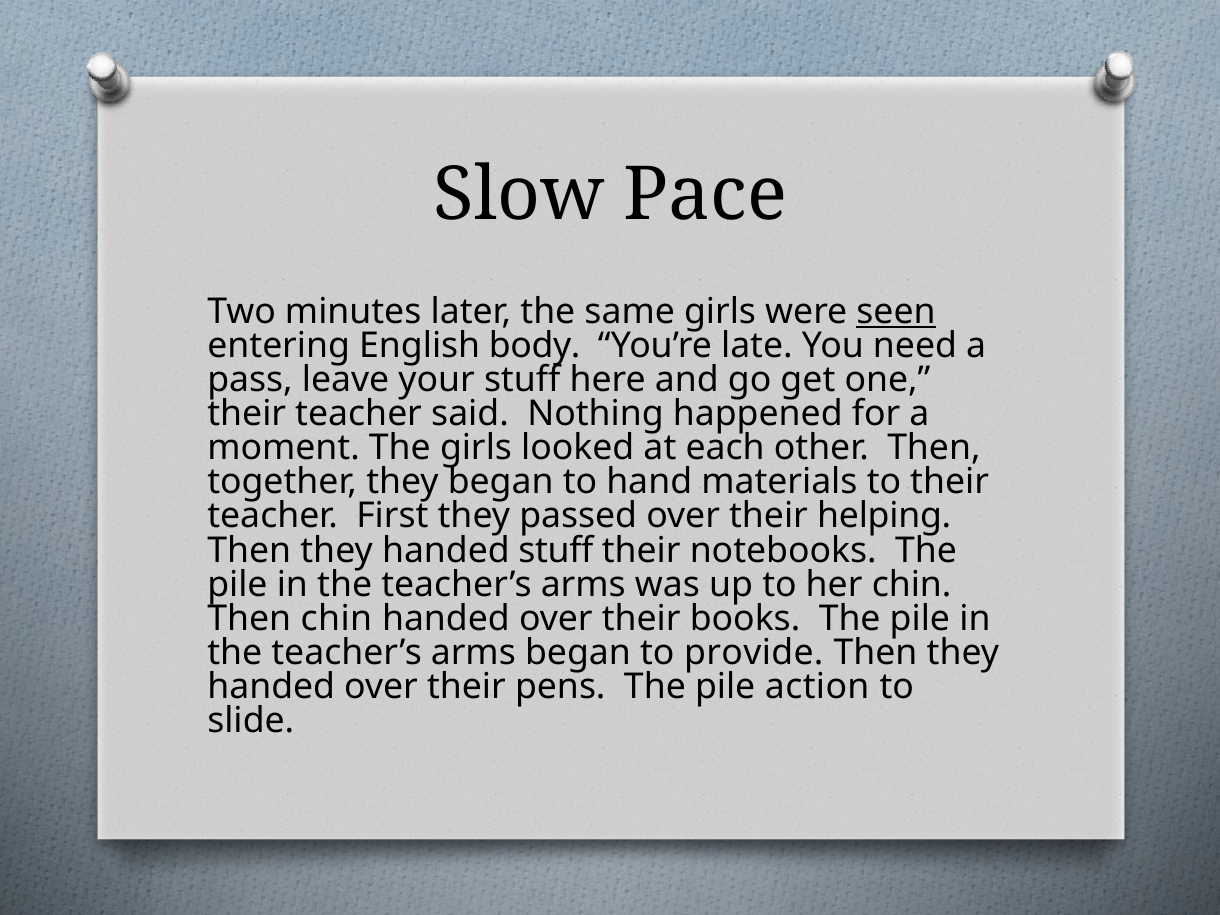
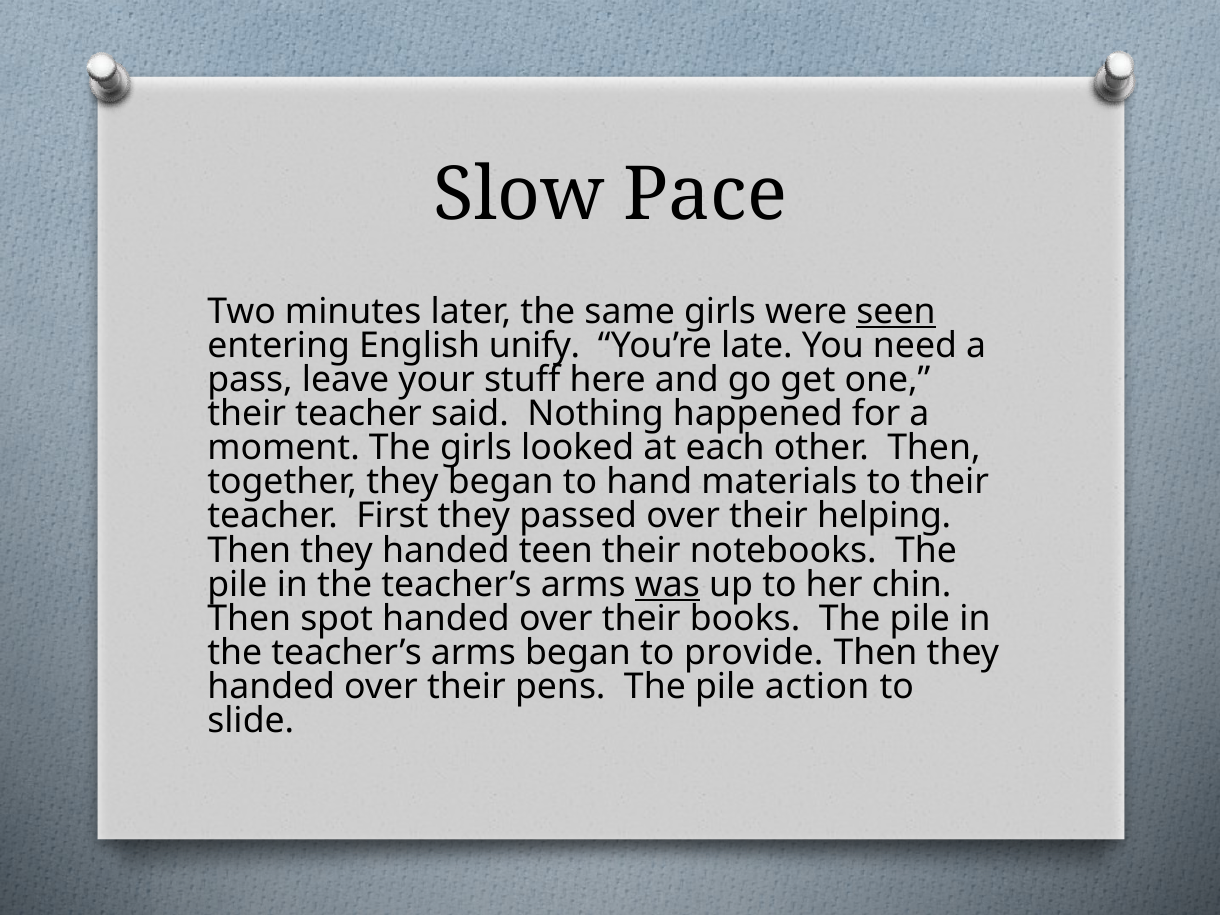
body: body -> unify (535, 345)
handed stuff: stuff -> teen (556, 550)
was underline: none -> present (667, 584)
Then chin: chin -> spot (337, 619)
